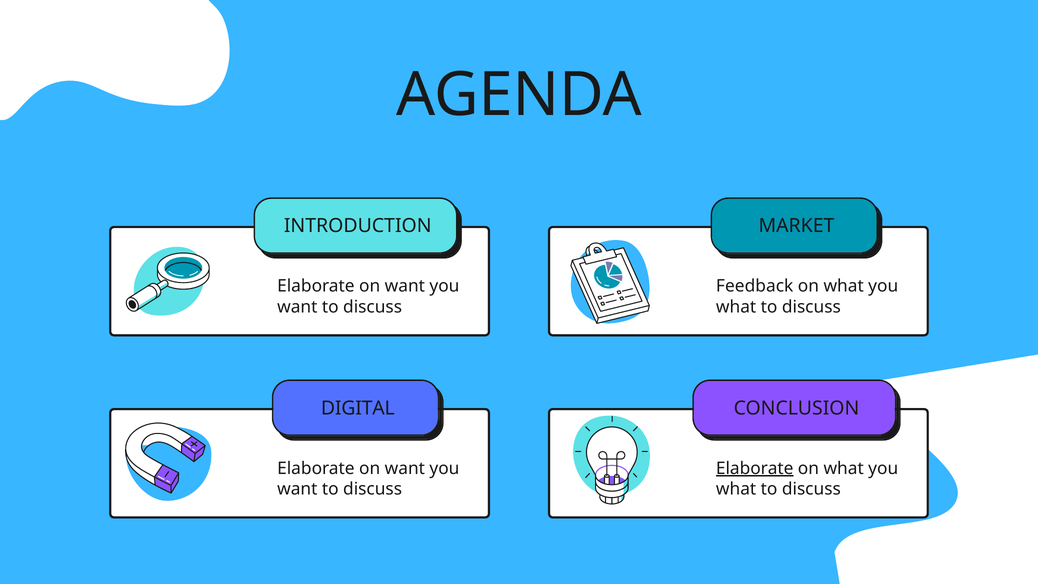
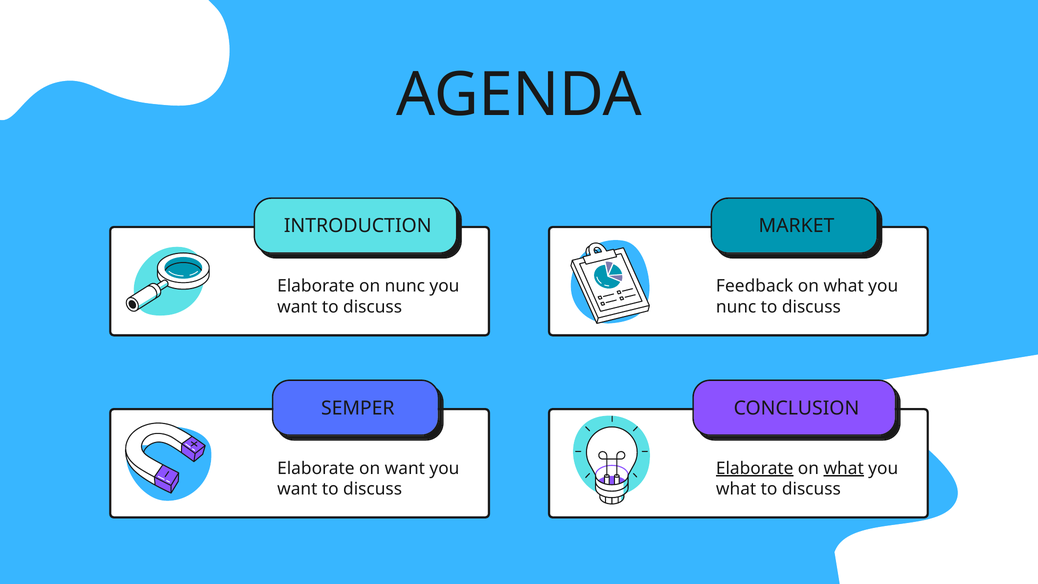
want: want -> nunc (405, 286)
what: what -> nunc (736, 307)
DIGITAL: DIGITAL -> SEMPER (358, 408)
what underline: none -> present (844, 468)
